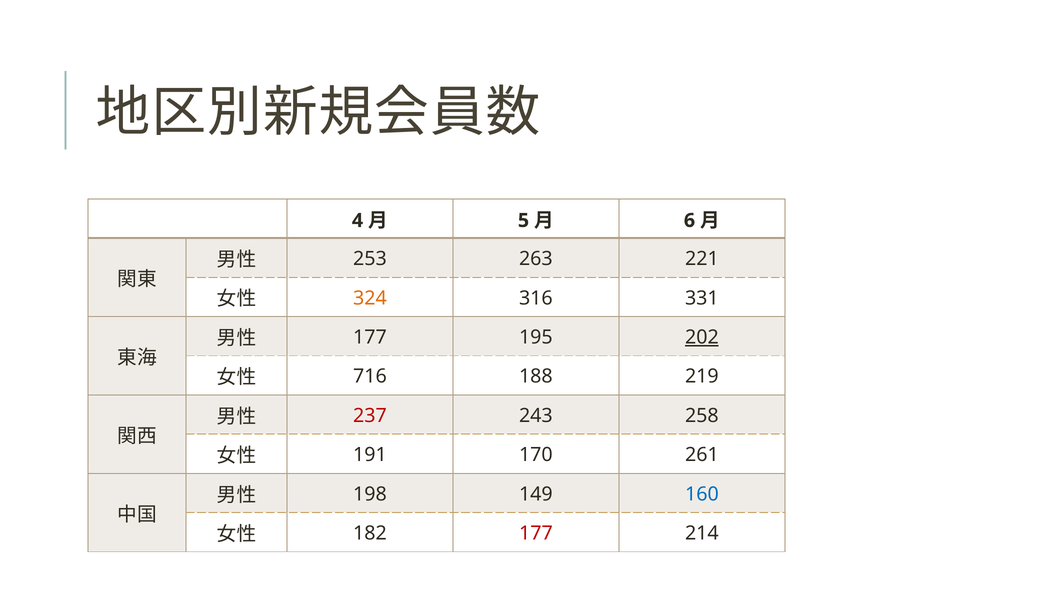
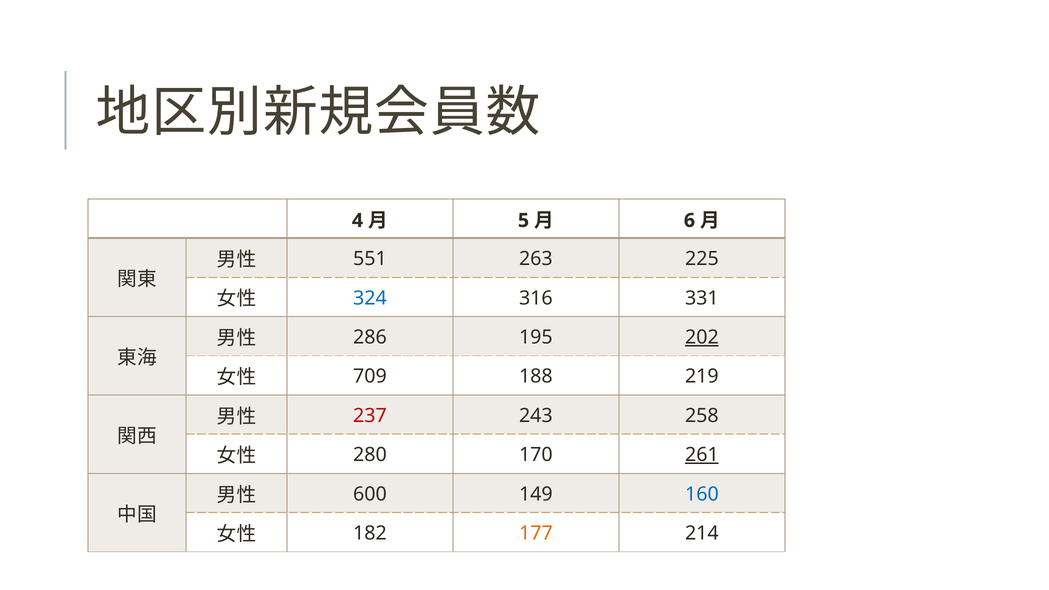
253: 253 -> 551 (370, 259)
221: 221 -> 225 (702, 259)
324 colour: orange -> blue (370, 298)
177: 177 -> 286 (370, 337)
716: 716 -> 709 (370, 376)
191: 191 -> 280 (370, 455)
261 underline: none -> present (702, 455)
198: 198 -> 600 (370, 494)
177 colour: red -> orange (536, 533)
